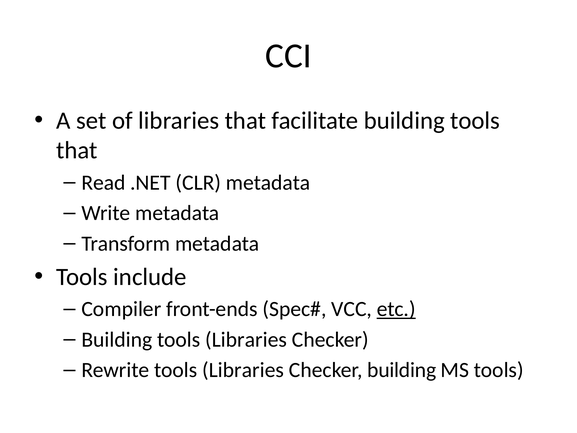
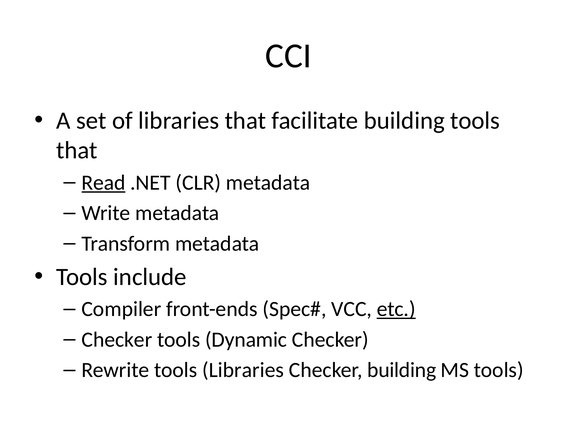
Read underline: none -> present (103, 183)
Building: Building -> Checker (117, 339)
Libraries: Libraries -> Dynamic (246, 339)
